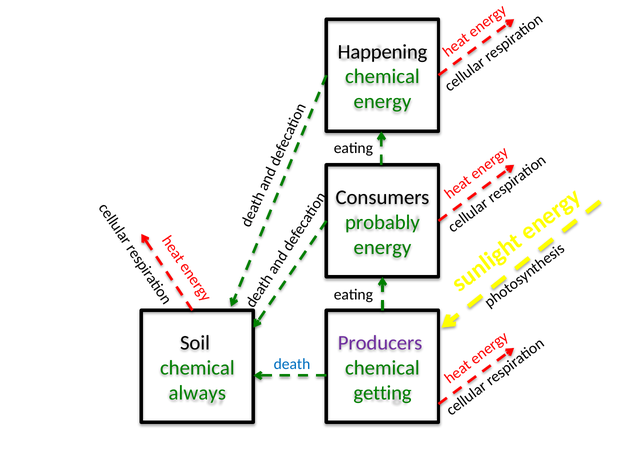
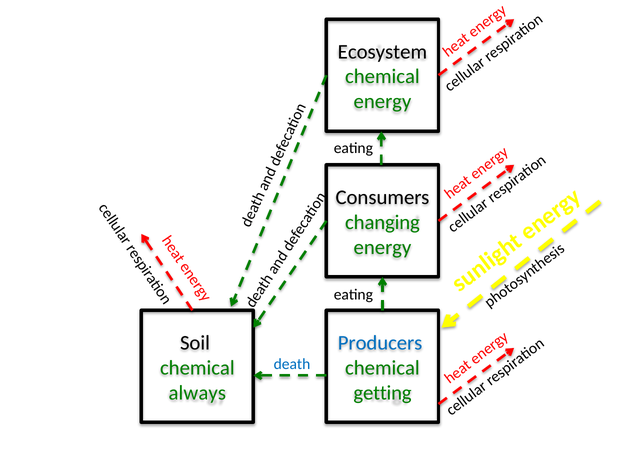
Happening: Happening -> Ecosystem (382, 52)
probably: probably -> changing (382, 222)
Producers colour: purple -> blue (380, 343)
